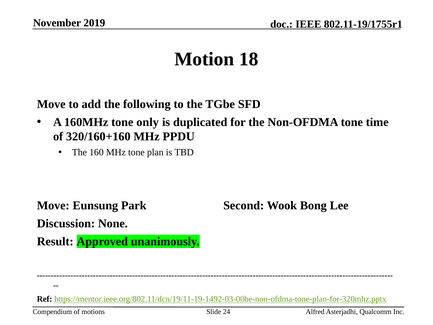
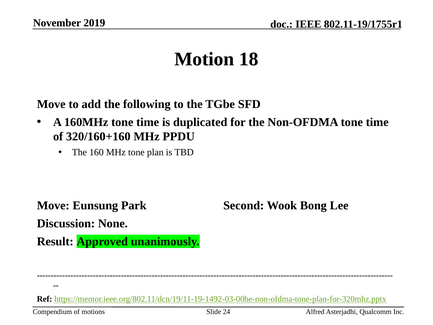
160MHz tone only: only -> time (148, 122)
